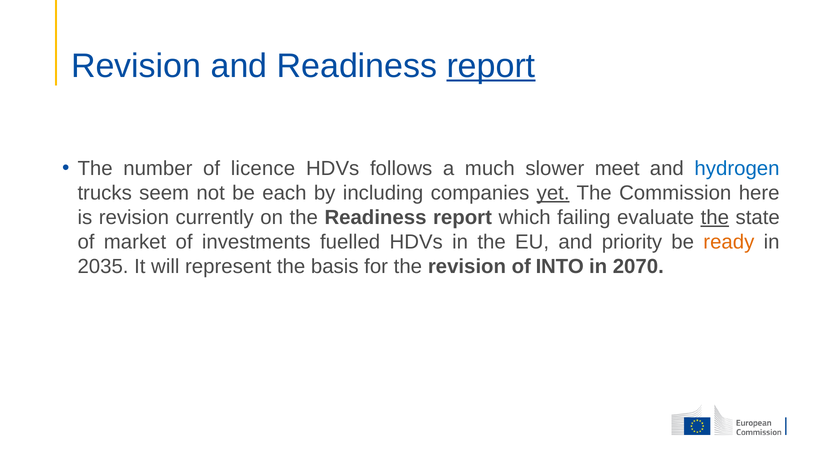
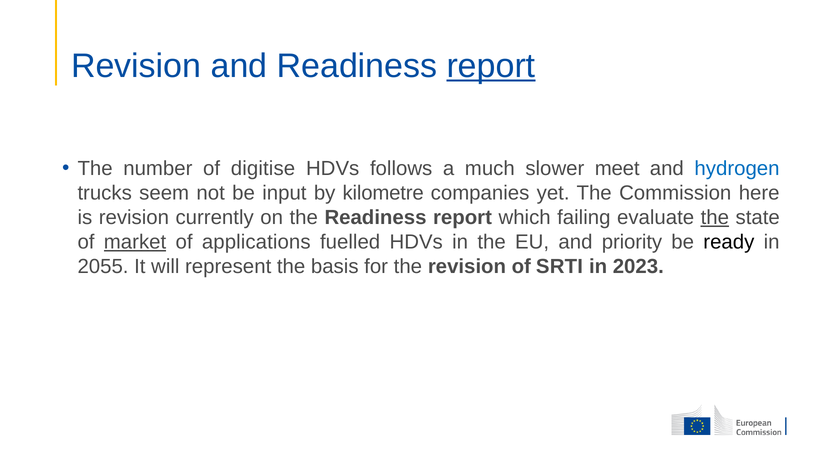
licence: licence -> digitise (263, 169)
each: each -> input (284, 193)
including: including -> kilometre (383, 193)
yet underline: present -> none (553, 193)
market underline: none -> present (135, 242)
investments: investments -> applications (256, 242)
ready colour: orange -> black (729, 242)
2035: 2035 -> 2055 (103, 266)
INTO: INTO -> SRTI (559, 266)
2070: 2070 -> 2023 (638, 266)
